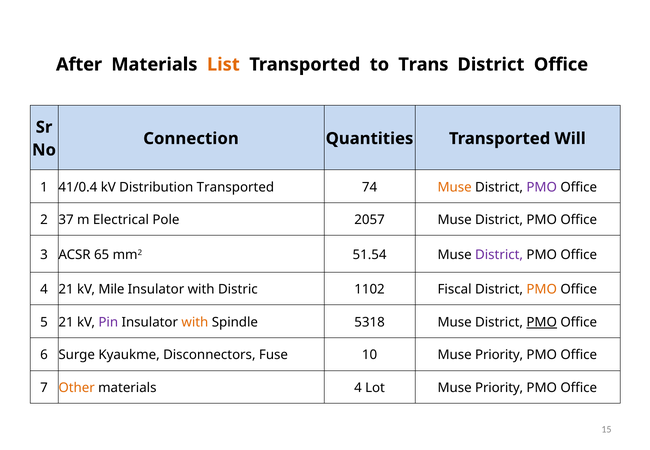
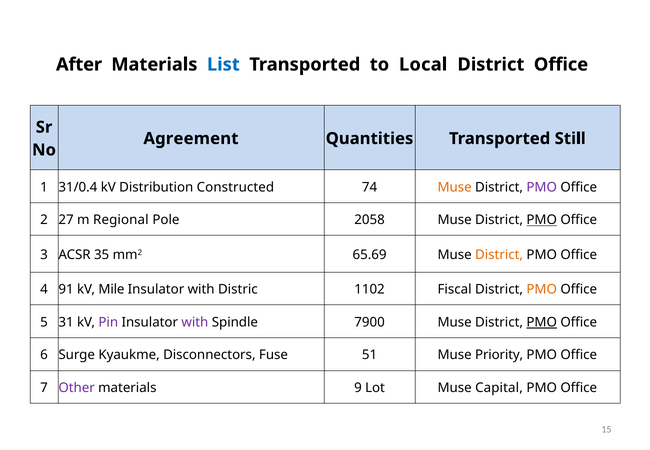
List colour: orange -> blue (223, 65)
Trans: Trans -> Local (423, 65)
Connection: Connection -> Agreement (191, 139)
Will: Will -> Still (570, 139)
41/0.4: 41/0.4 -> 31/0.4 (78, 187)
Distribution Transported: Transported -> Constructed (235, 187)
37: 37 -> 27 (66, 220)
Electrical: Electrical -> Regional (121, 220)
2057: 2057 -> 2058 (370, 220)
PMO underline: none -> present (542, 220)
65: 65 -> 35 (102, 255)
51.54: 51.54 -> 65.69 (370, 255)
District colour: purple -> orange (499, 255)
4 21: 21 -> 91 (66, 289)
5 21: 21 -> 31 (66, 322)
with colour: orange -> purple (195, 322)
5318: 5318 -> 7900 (370, 322)
10: 10 -> 51 (370, 355)
Other colour: orange -> purple (77, 388)
materials 4: 4 -> 9 (358, 388)
Lot Muse Priority: Priority -> Capital (499, 388)
